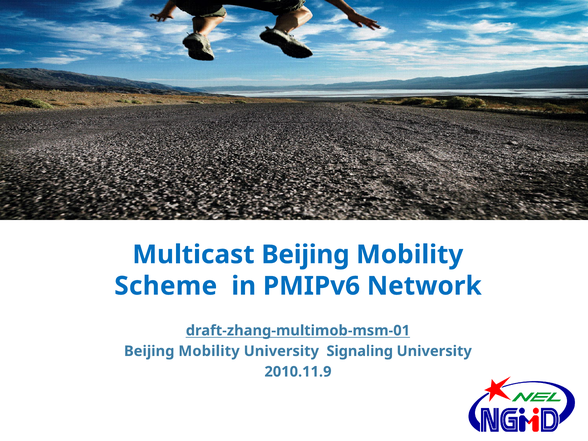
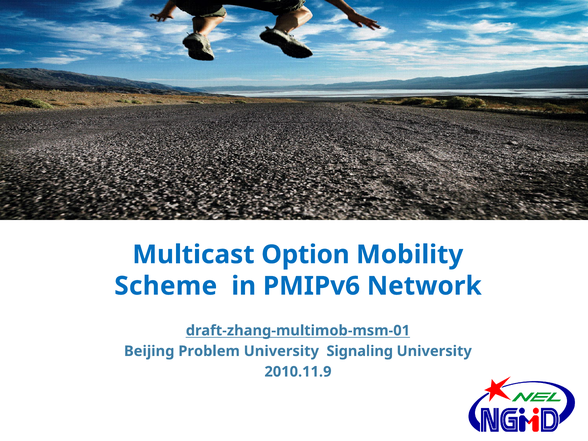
Multicast Beijing: Beijing -> Option (305, 255)
Mobility: Mobility -> Problem (209, 351)
